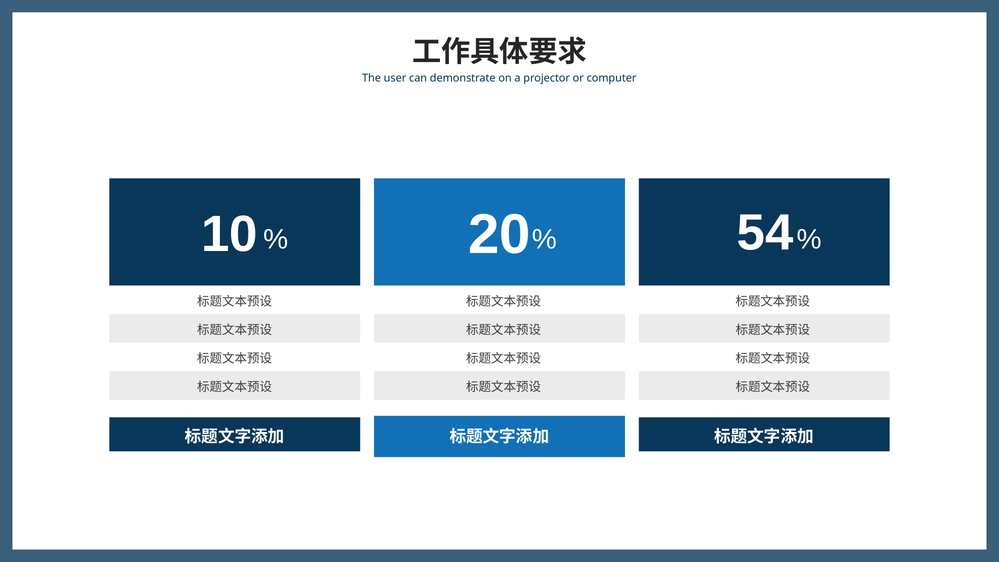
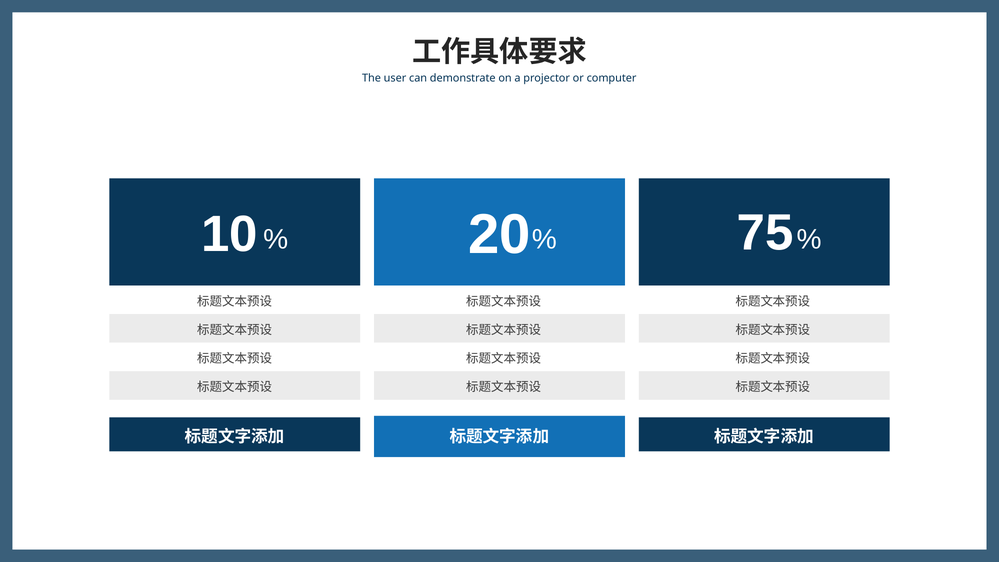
54: 54 -> 75 (765, 233)
